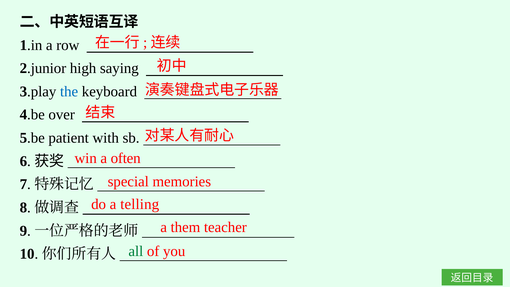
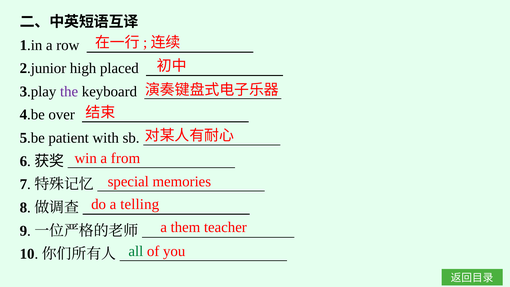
saying: saying -> placed (119, 68)
the colour: blue -> purple (69, 91)
often: often -> from (126, 158)
